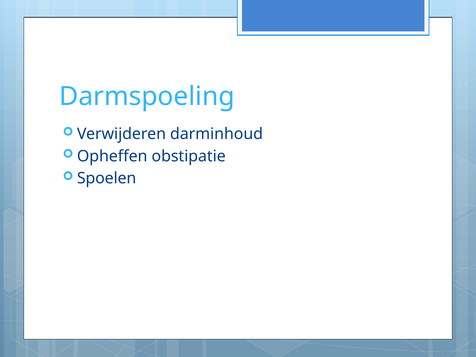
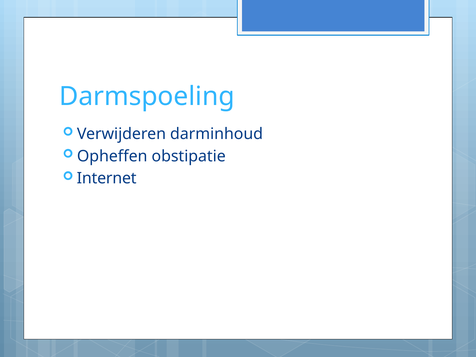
Spoelen: Spoelen -> Internet (107, 178)
